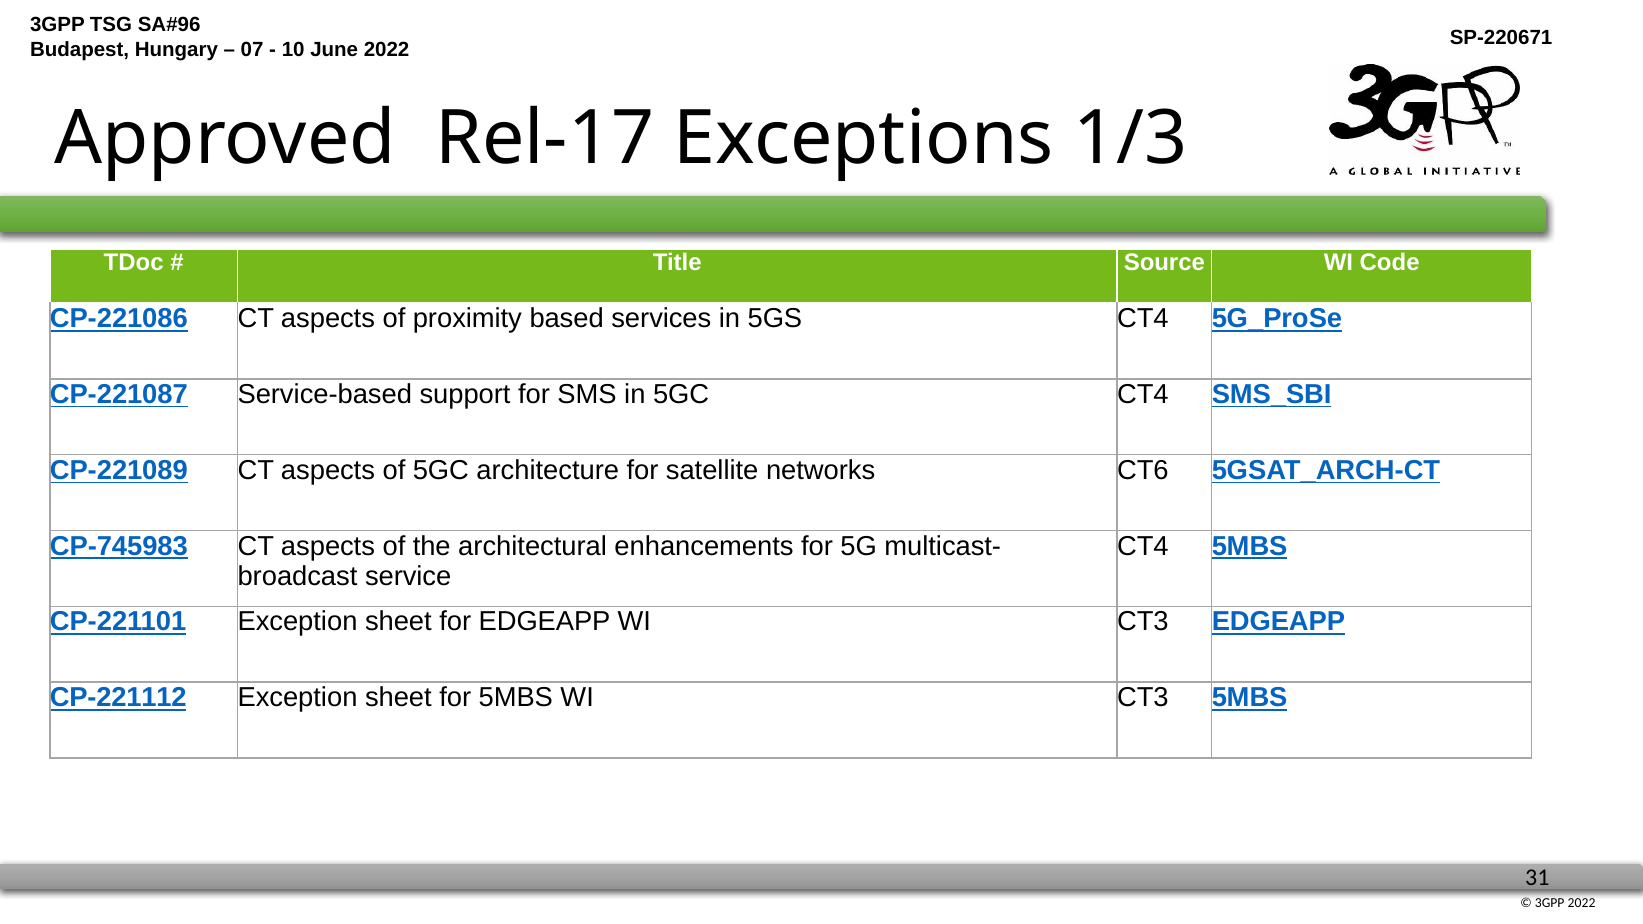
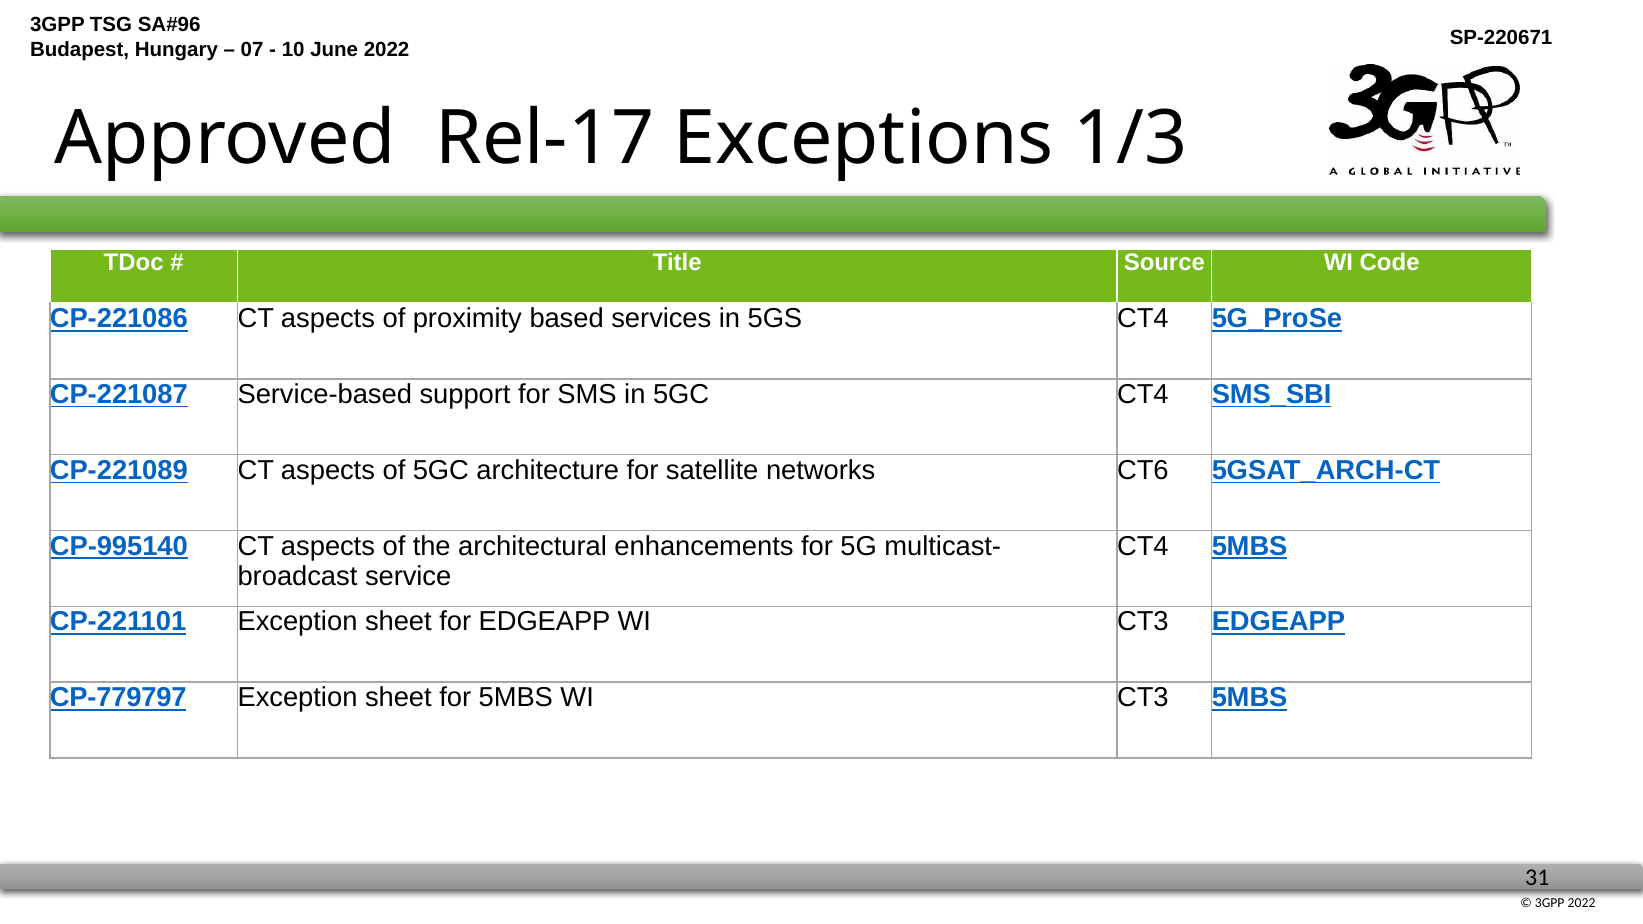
CP-745983: CP-745983 -> CP-995140 (119, 546)
CP-221112: CP-221112 -> CP-779797 (118, 698)
